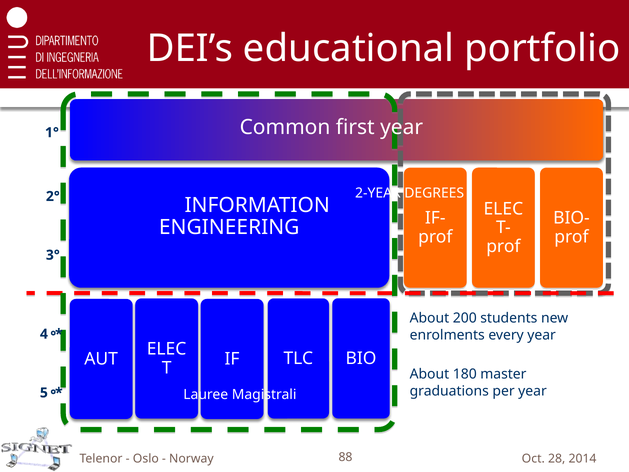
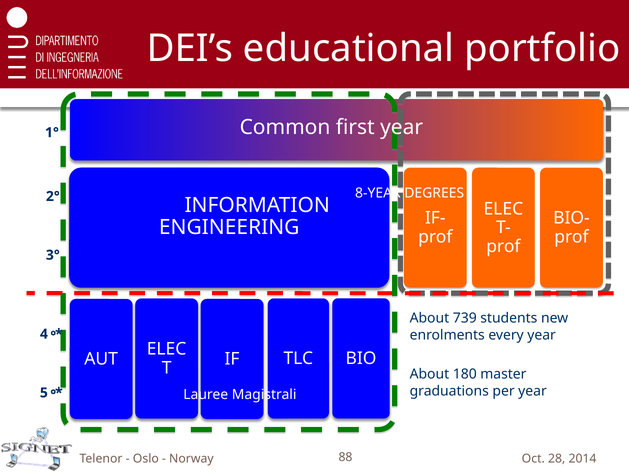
2-YEAR: 2-YEAR -> 8-YEAR (378, 193)
200: 200 -> 739 (465, 318)
